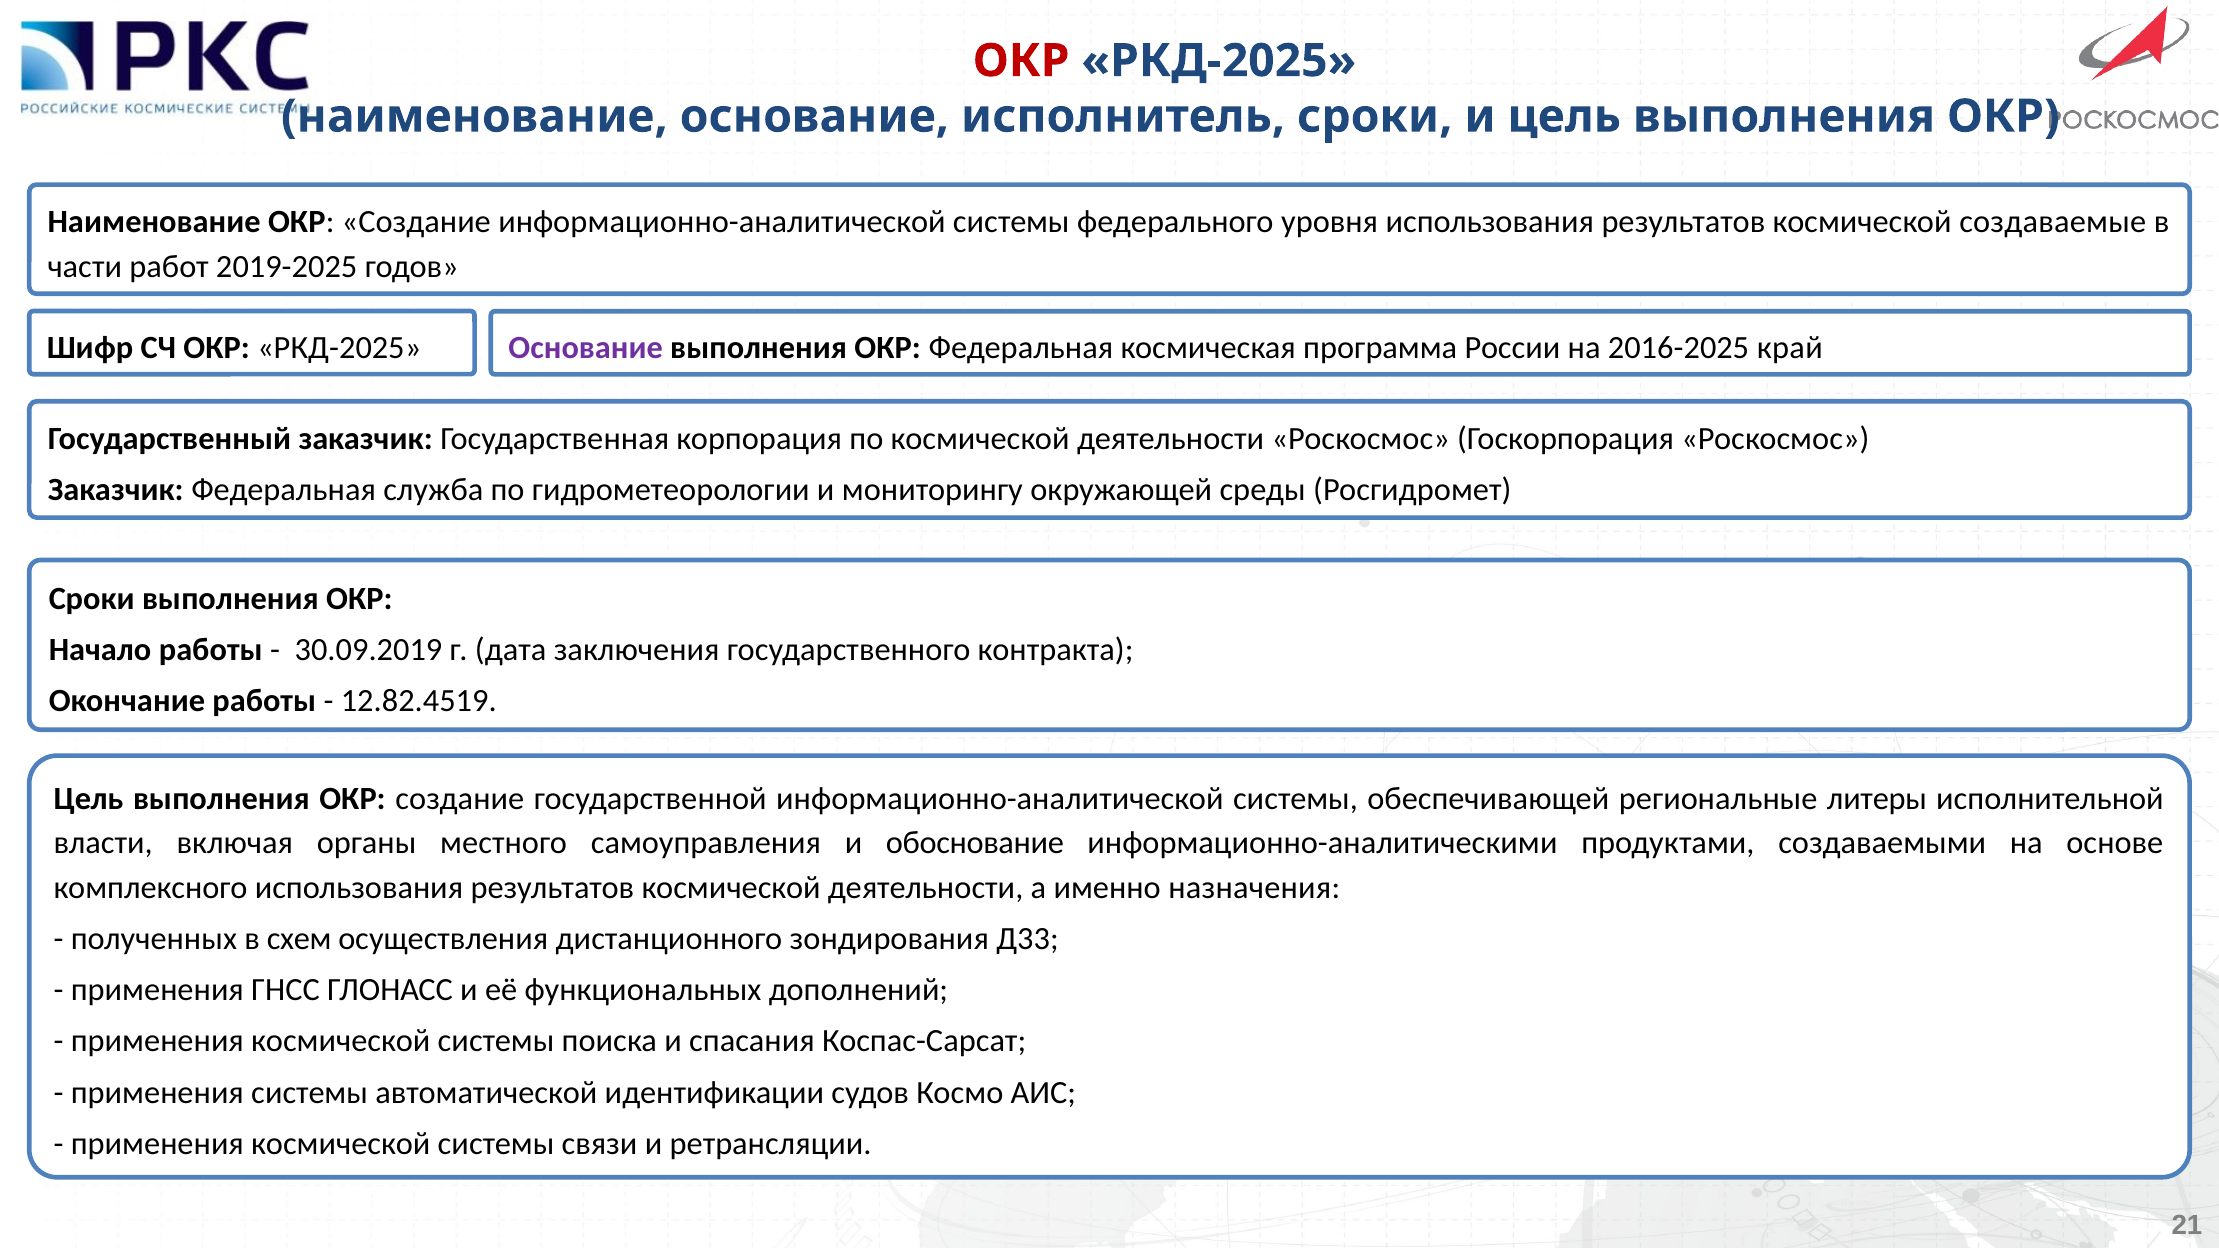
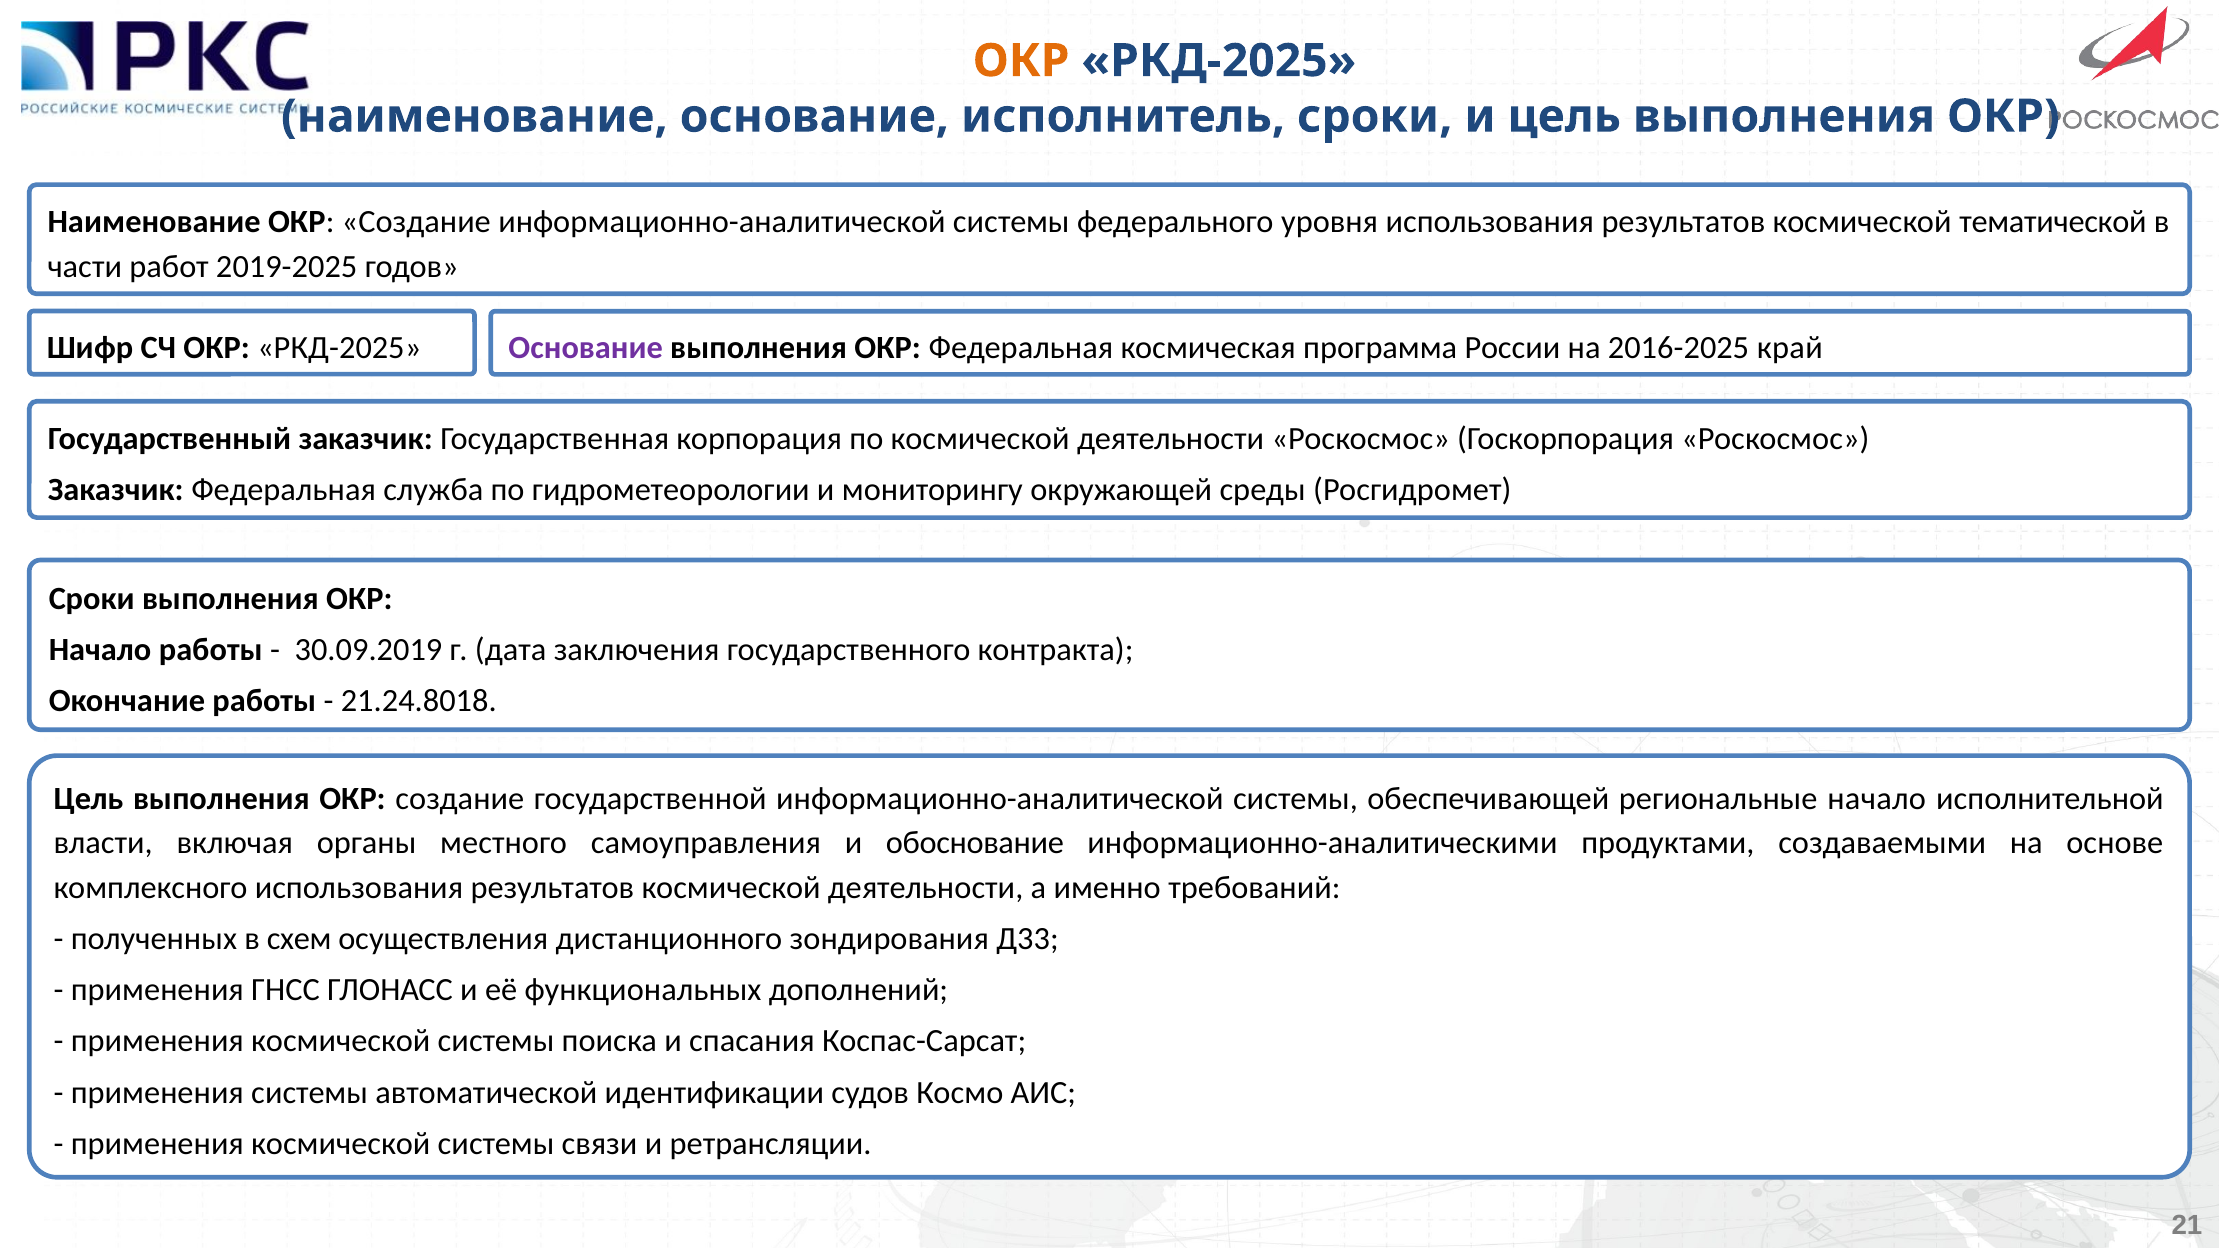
ОКР colour: red -> orange (1021, 61)
создаваемые: создаваемые -> тематической (2053, 222)
12.82.4519: 12.82.4519 -> 21.24.8018 (419, 701)
региональные литеры: литеры -> начало (1877, 799)
назначения: назначения -> требований (1254, 888)
